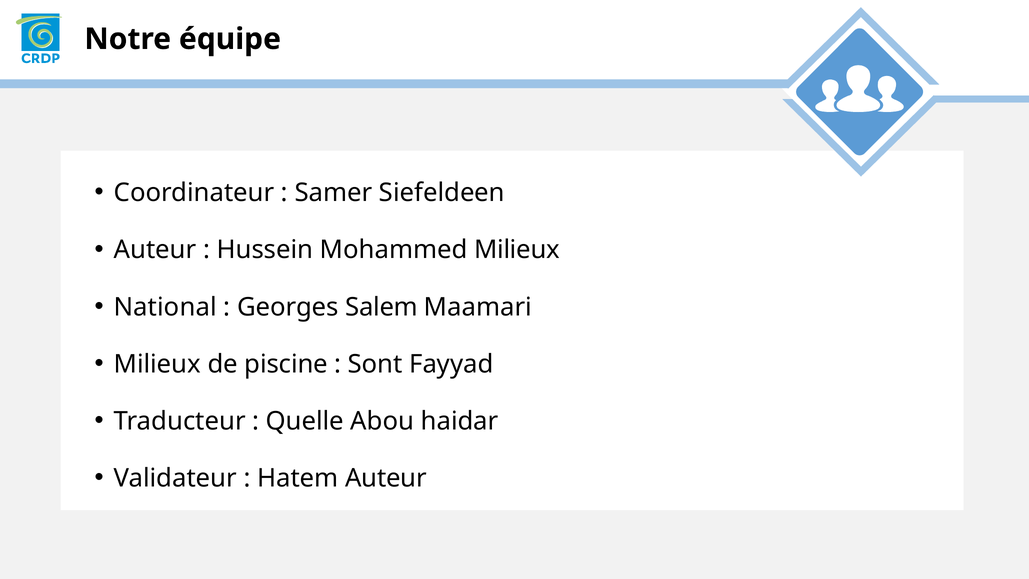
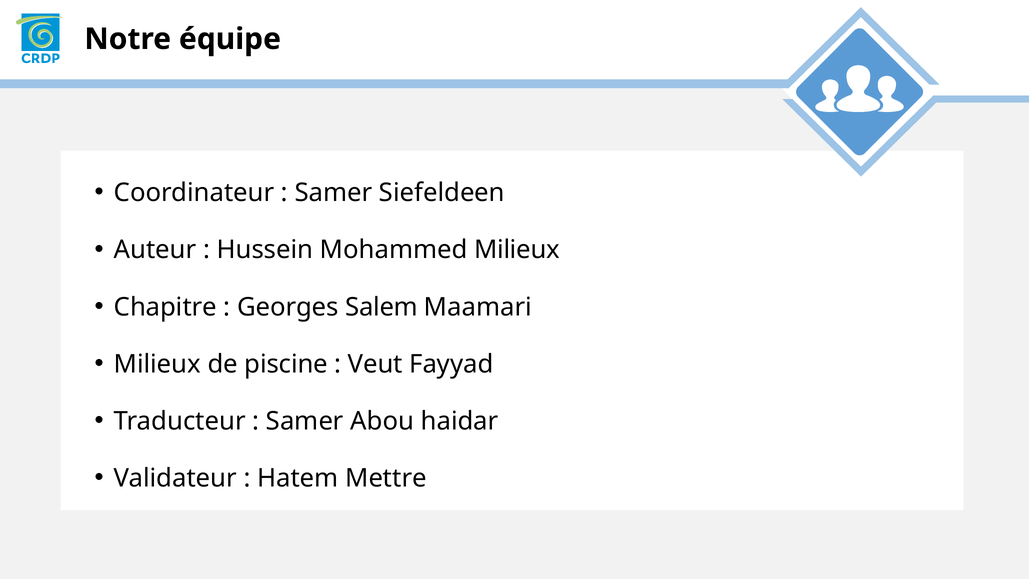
National: National -> Chapitre (165, 307)
Sont: Sont -> Veut (375, 364)
Quelle: Quelle -> Samer (305, 421)
Hatem Auteur: Auteur -> Mettre (386, 478)
